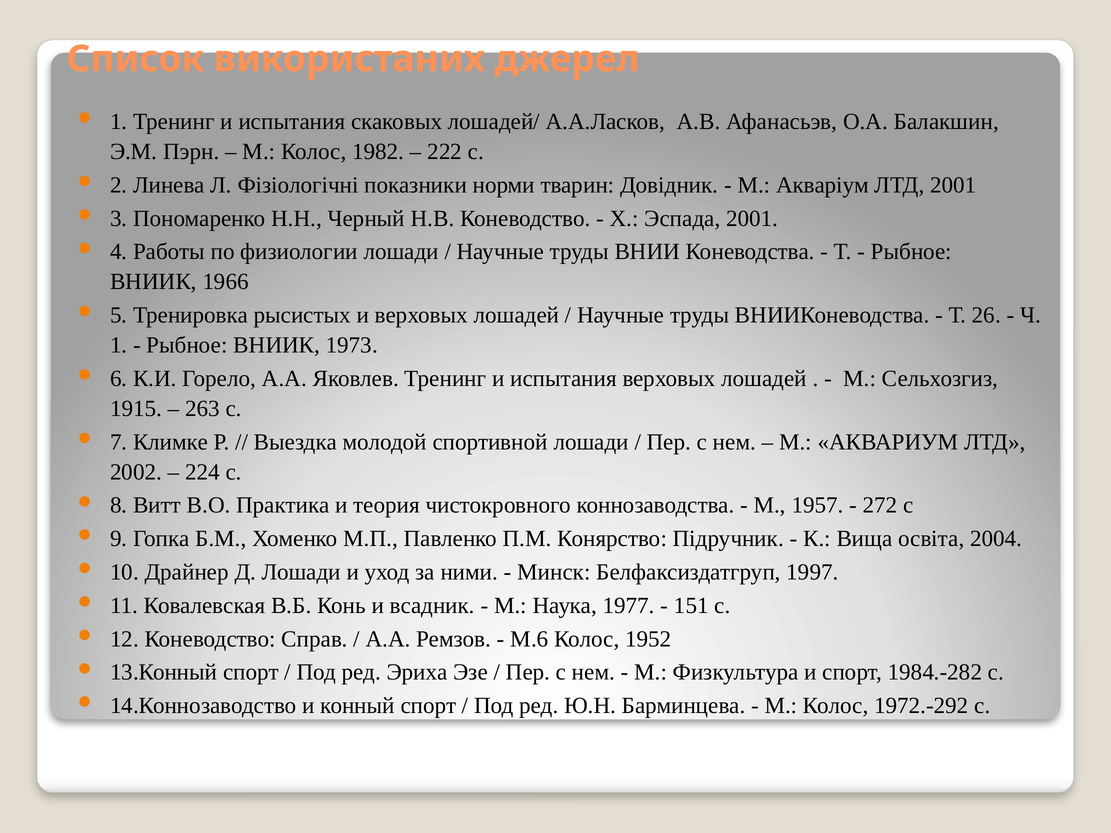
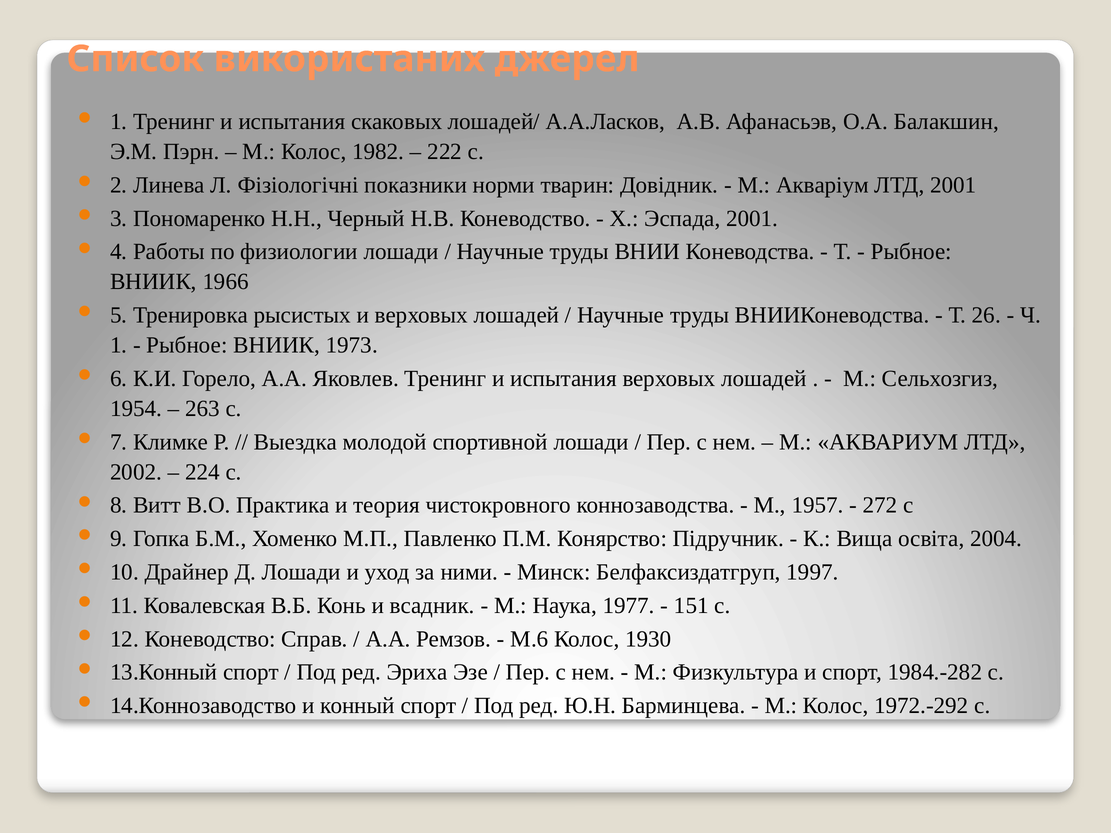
1915: 1915 -> 1954 (136, 409)
1952: 1952 -> 1930 (648, 639)
